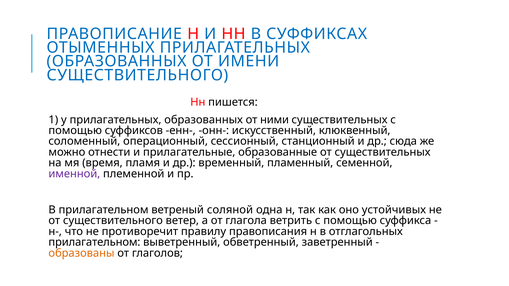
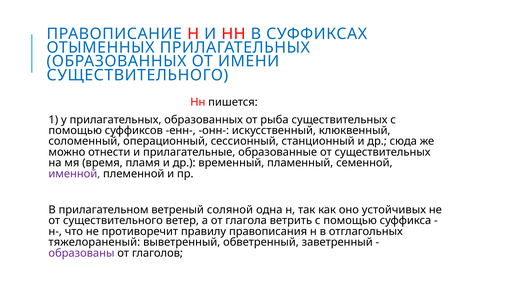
ними: ними -> рыба (274, 120)
прилагательном: прилагательном -> тяжелораненый (94, 243)
образованы colour: orange -> purple (81, 253)
